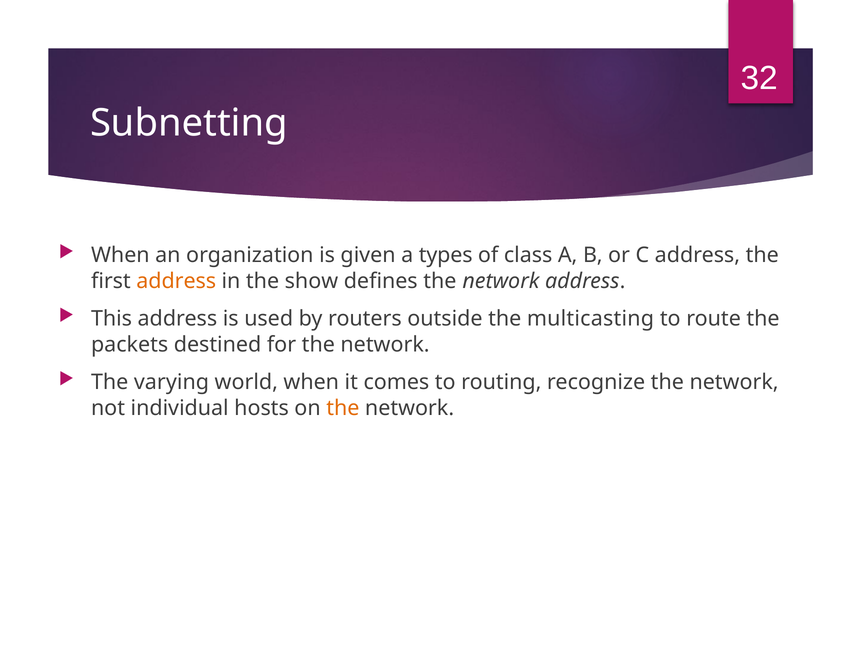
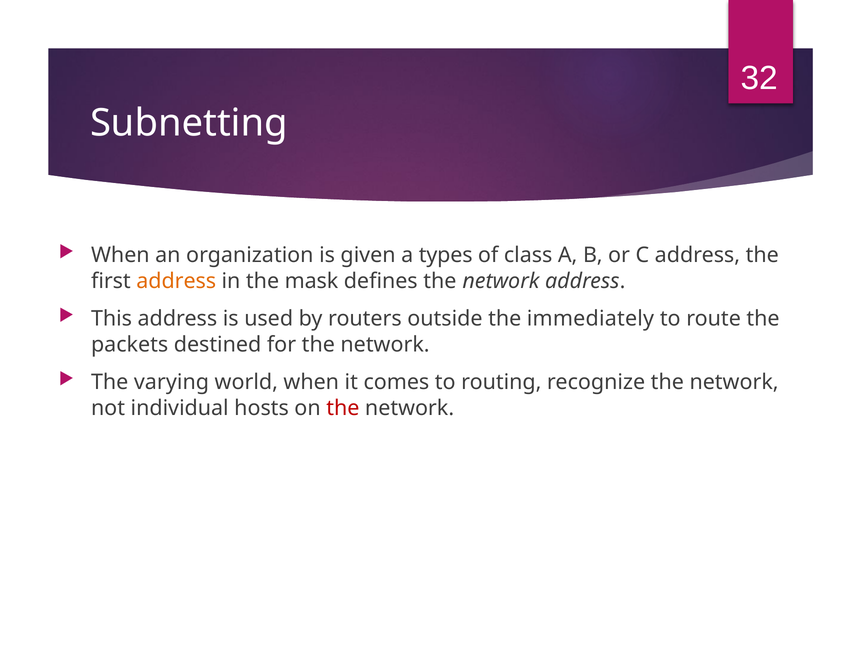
show: show -> mask (311, 281)
multicasting: multicasting -> immediately (590, 319)
the colour: orange -> red (343, 408)
